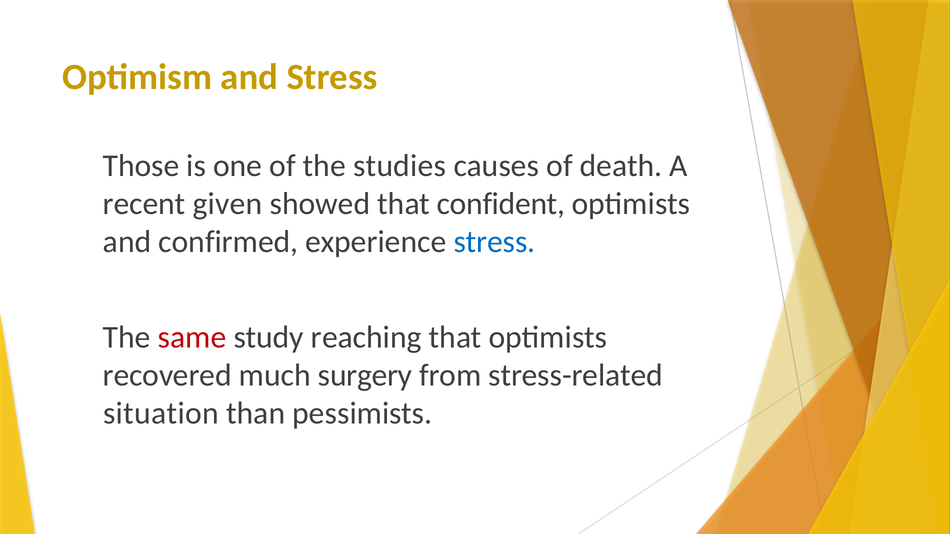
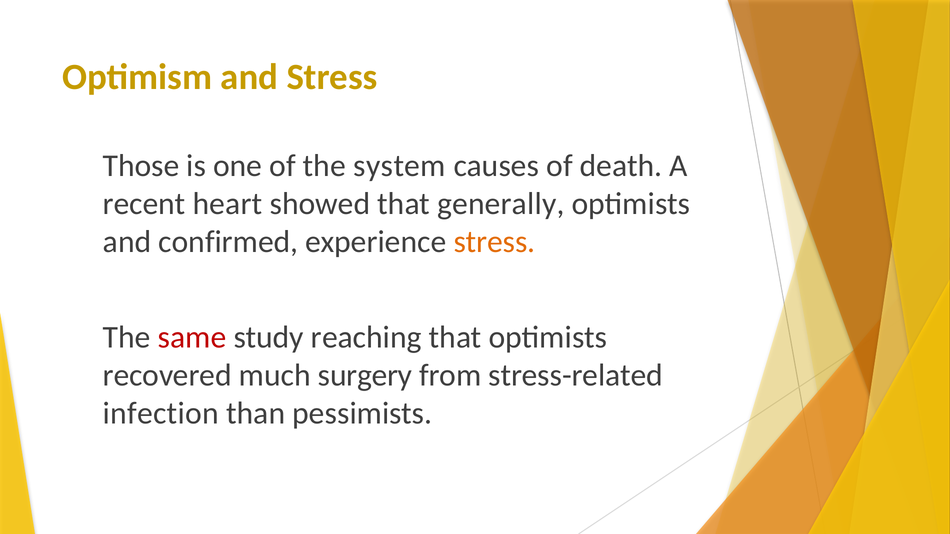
studies: studies -> system (400, 166)
given: given -> heart (228, 204)
confident: confident -> generally (501, 204)
stress colour: blue -> orange (495, 242)
situation: situation -> infection (161, 414)
